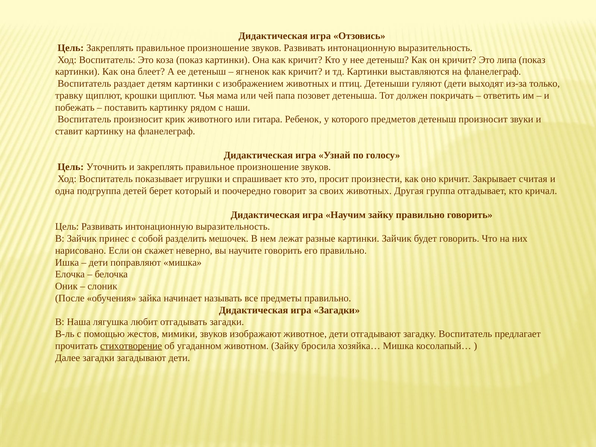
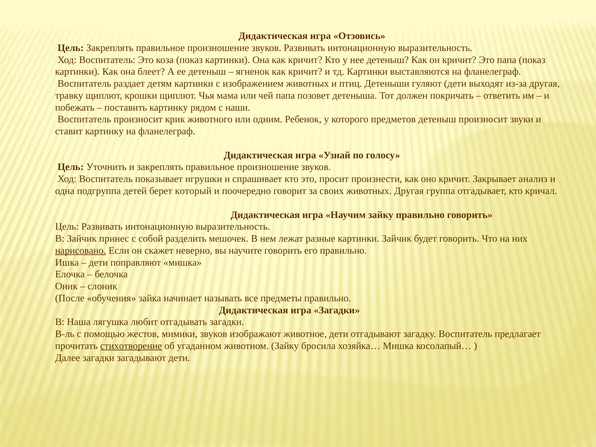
Это липа: липа -> папа (507, 60)
из-за только: только -> другая (545, 84)
гитара: гитара -> одним (268, 119)
считая: считая -> анализ (533, 179)
нарисовано underline: none -> present (81, 250)
